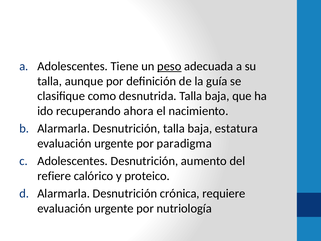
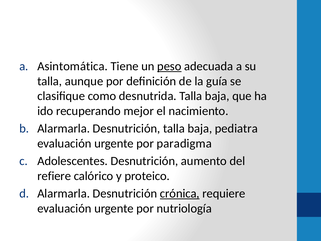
a Adolescentes: Adolescentes -> Asintomática (73, 66)
ahora: ahora -> mejor (139, 111)
estatura: estatura -> pediatra (236, 128)
crónica underline: none -> present (180, 193)
